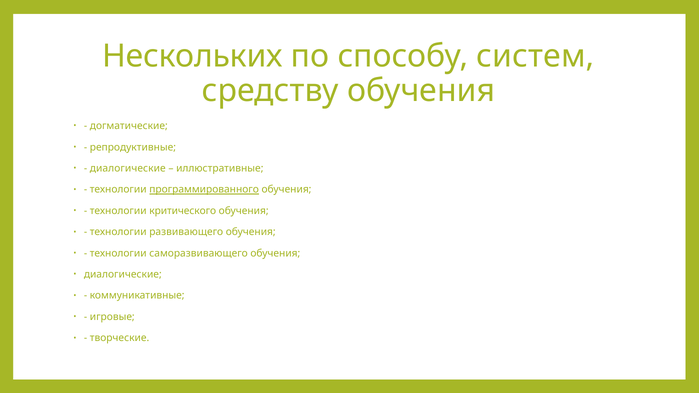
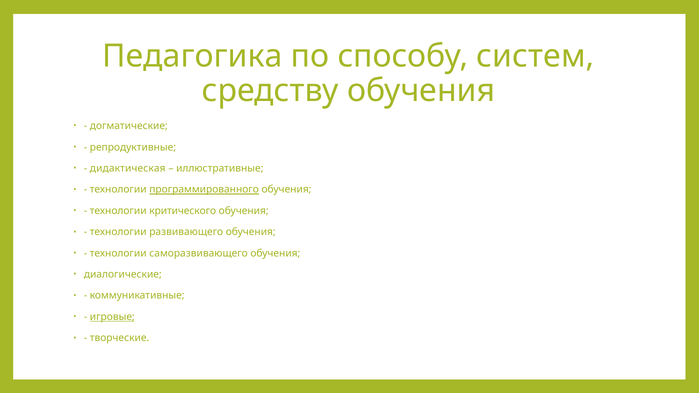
Нескольких: Нескольких -> Педагогика (192, 56)
диалогические: диалогические -> дидактическая (128, 168)
игровые underline: none -> present (112, 317)
